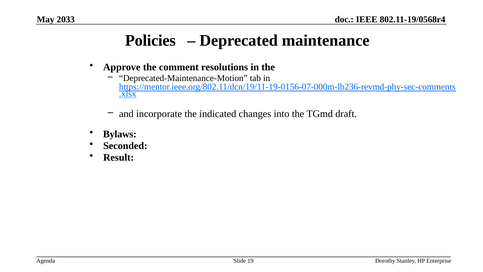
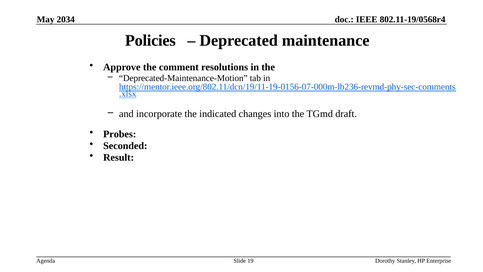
2033: 2033 -> 2034 (66, 19)
Bylaws: Bylaws -> Probes (120, 134)
